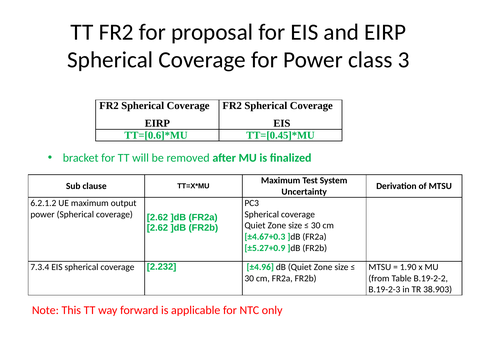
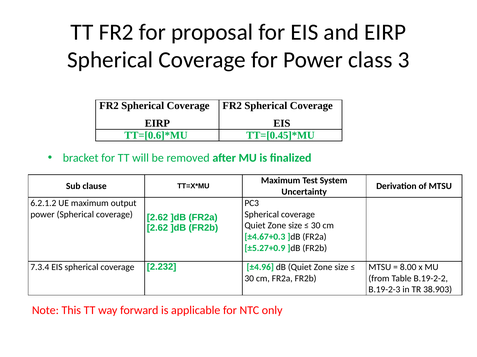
1.90: 1.90 -> 8.00 (408, 268)
